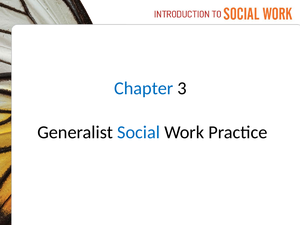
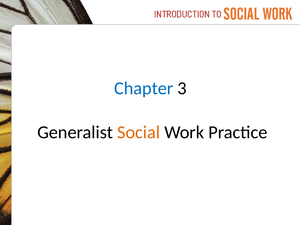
Social colour: blue -> orange (139, 132)
